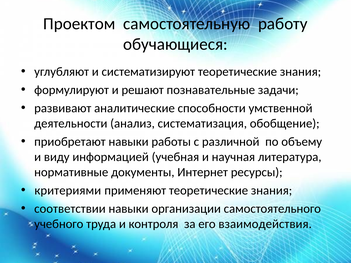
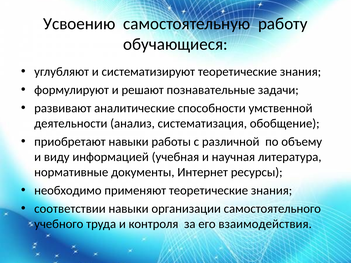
Проектом: Проектом -> Усвоению (79, 24)
критериями: критериями -> необходимо (68, 191)
